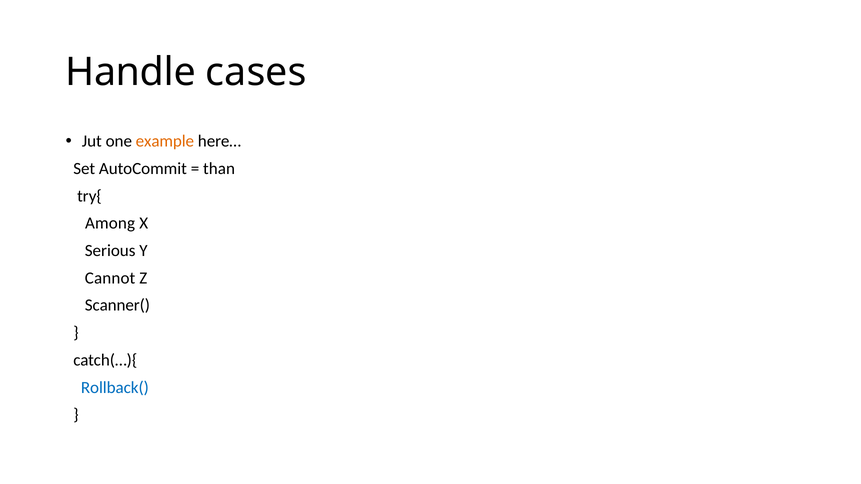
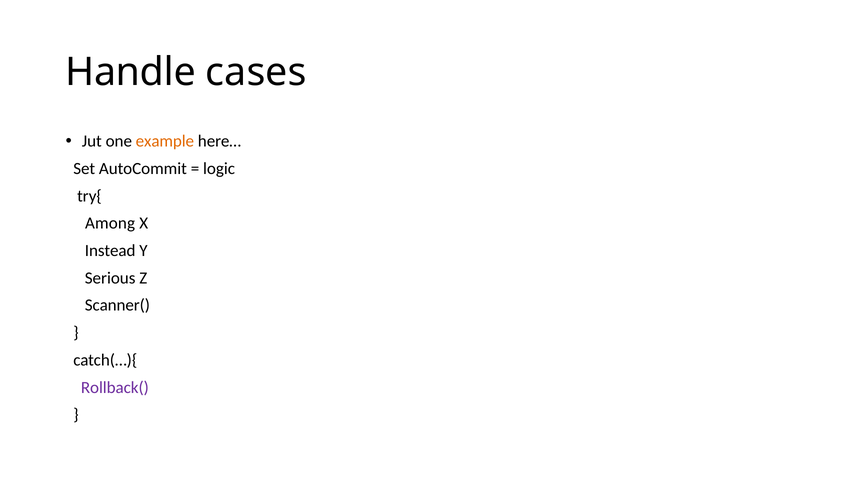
than: than -> logic (219, 169)
Serious: Serious -> Instead (110, 251)
Cannot: Cannot -> Serious (110, 278)
Rollback( colour: blue -> purple (115, 388)
